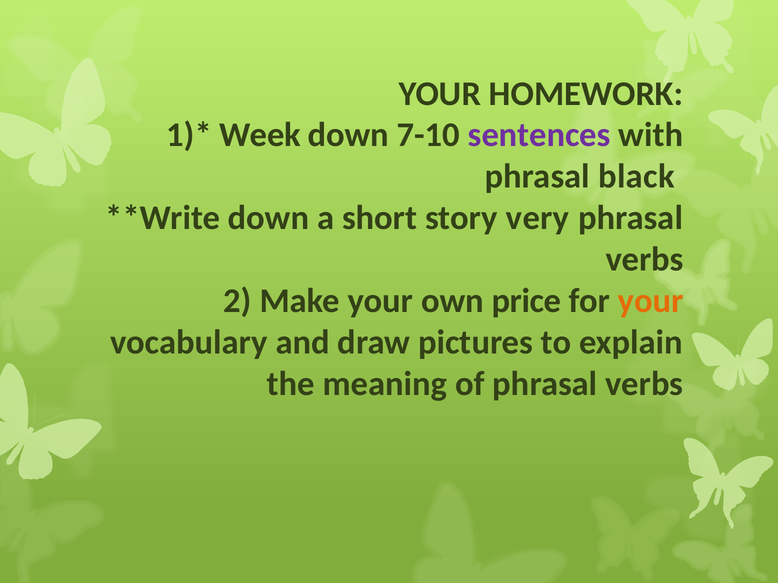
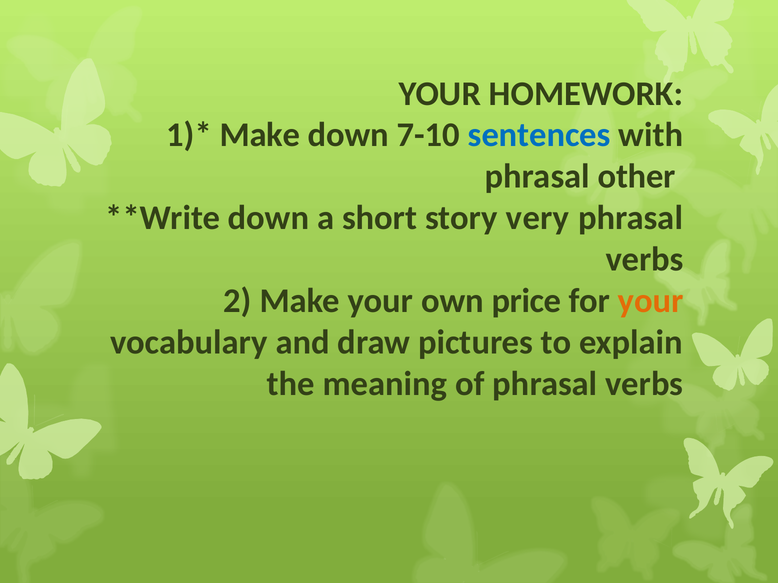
Week: Week -> Make (260, 135)
sentences colour: purple -> blue (539, 135)
black: black -> other (637, 177)
